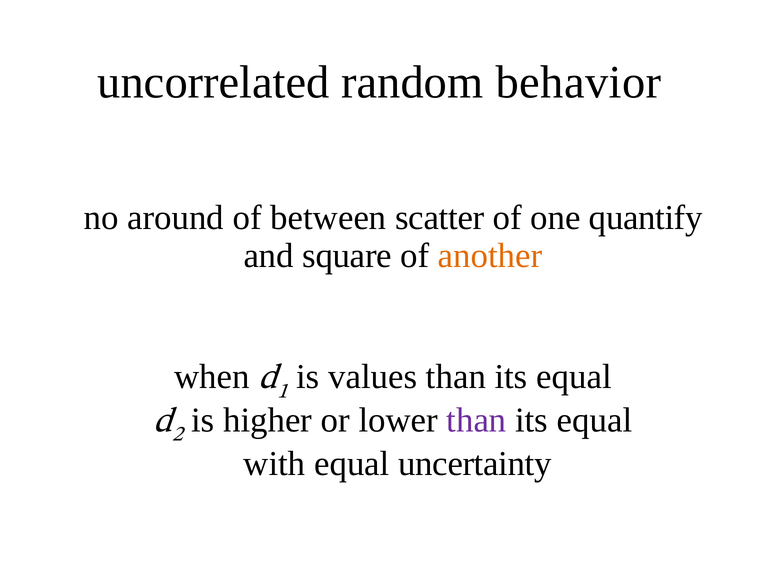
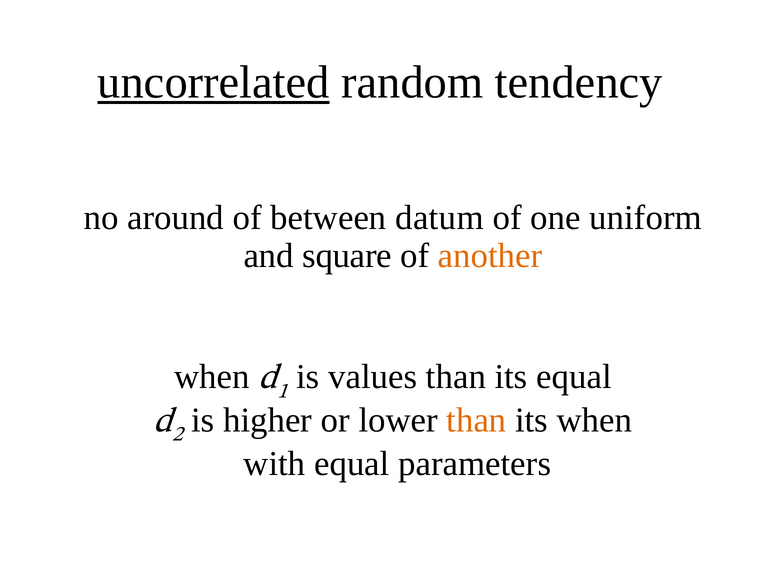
uncorrelated underline: none -> present (214, 83)
behavior: behavior -> tendency (579, 83)
scatter: scatter -> datum (439, 218)
quantify: quantify -> uniform (646, 218)
than colour: purple -> orange (476, 420)
equal: equal -> when (595, 420)
uncertainty: uncertainty -> parameters (475, 464)
